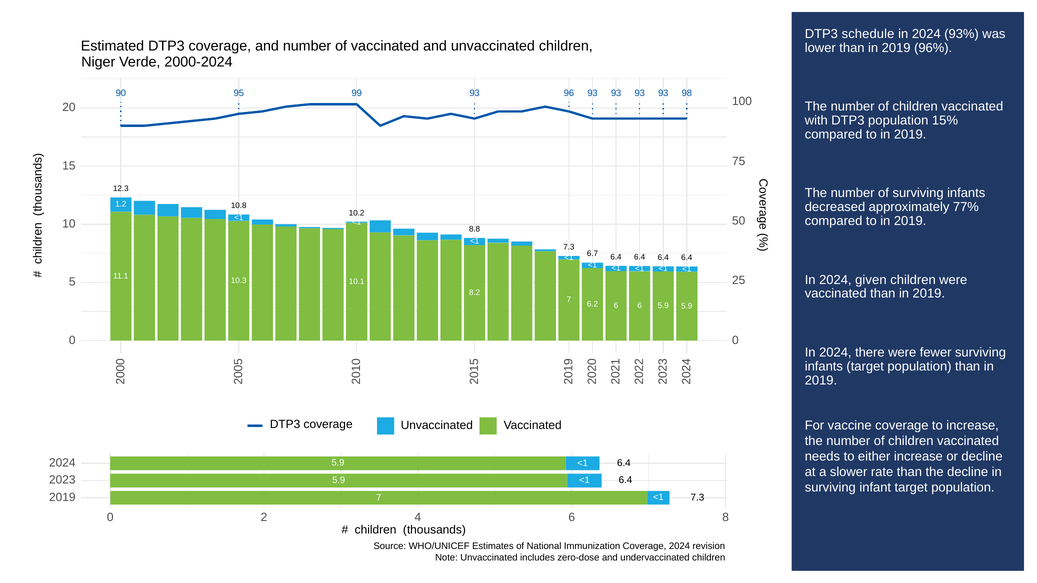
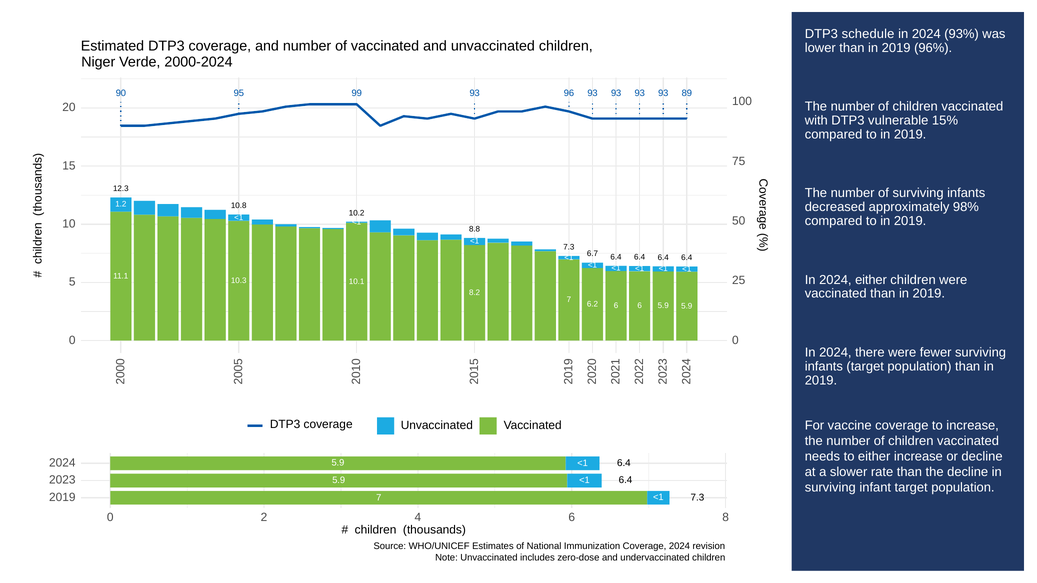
98: 98 -> 89 (687, 93)
DTP3 population: population -> vulnerable (898, 121)
77%: 77% -> 98% (966, 207)
2024 given: given -> either (871, 280)
